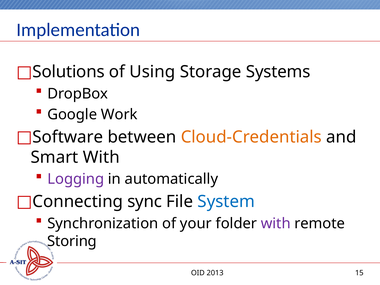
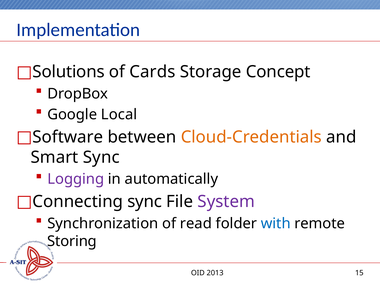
Using: Using -> Cards (152, 72)
Systems: Systems -> Concept (278, 72)
Work: Work -> Local (119, 114)
Smart With: With -> Sync (101, 157)
System colour: blue -> purple (226, 202)
your: your -> read (196, 223)
with colour: purple -> blue (276, 223)
